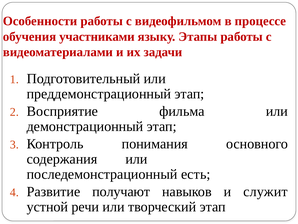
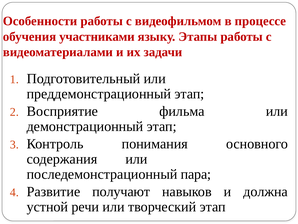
есть: есть -> пара (196, 174)
служит: служит -> должна (266, 191)
